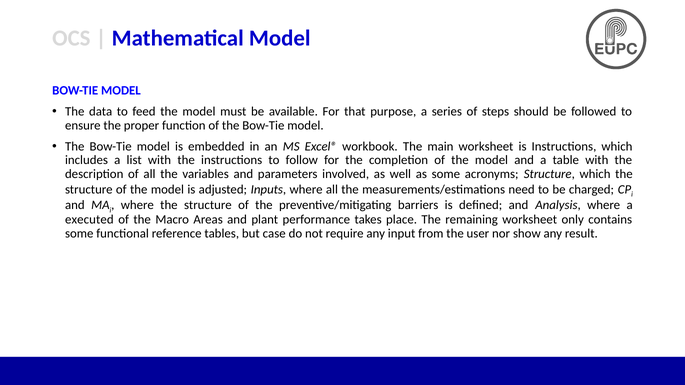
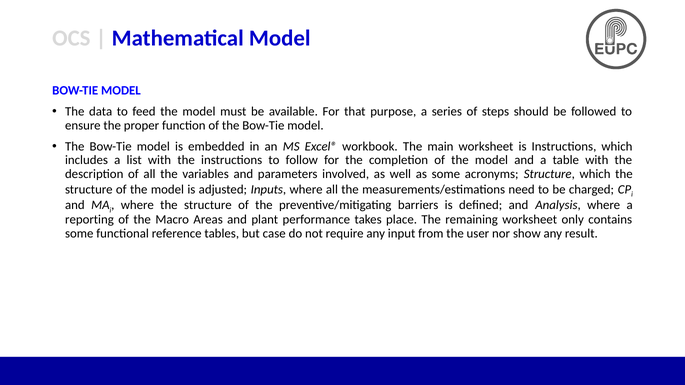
executed: executed -> reporting (89, 220)
